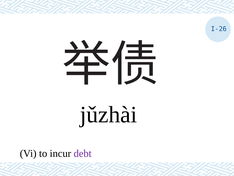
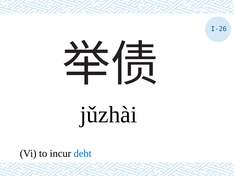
debt colour: purple -> blue (83, 153)
